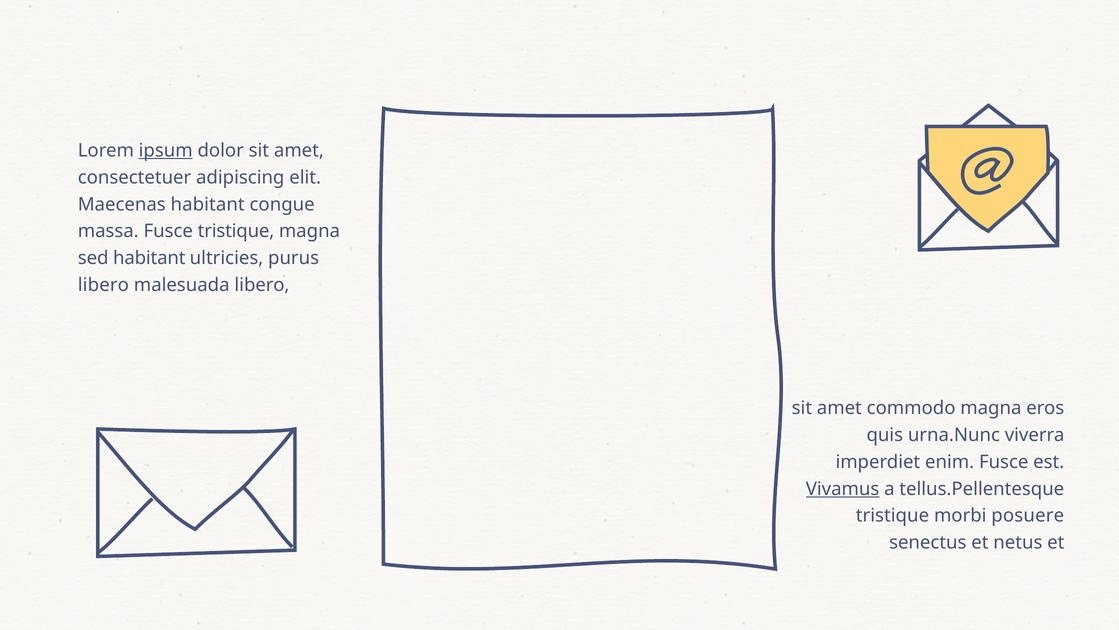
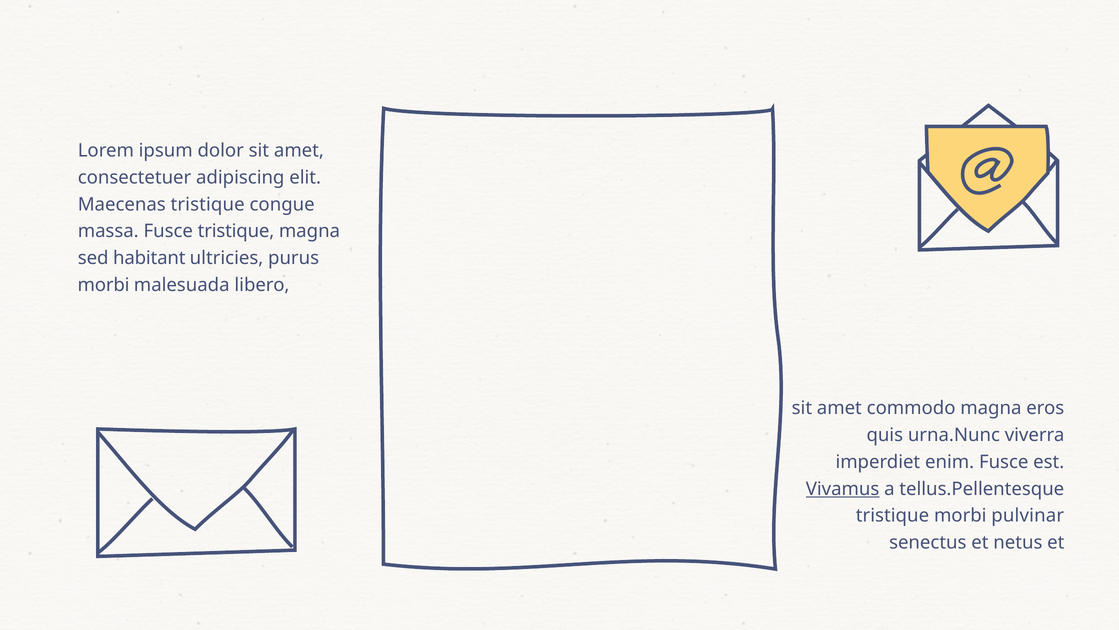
ipsum underline: present -> none (166, 151)
Maecenas habitant: habitant -> tristique (208, 204)
libero: libero -> morbi (104, 285)
posuere: posuere -> pulvinar (1028, 515)
